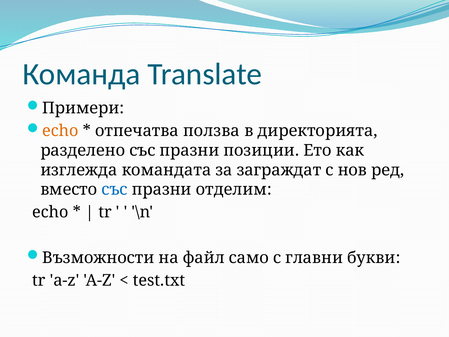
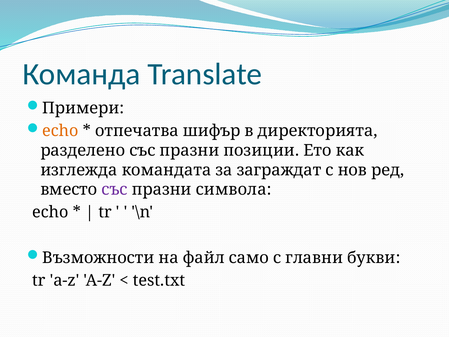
ползва: ползва -> шифър (212, 131)
със colour: blue -> purple (115, 189)
отделим: отделим -> символа (234, 189)
